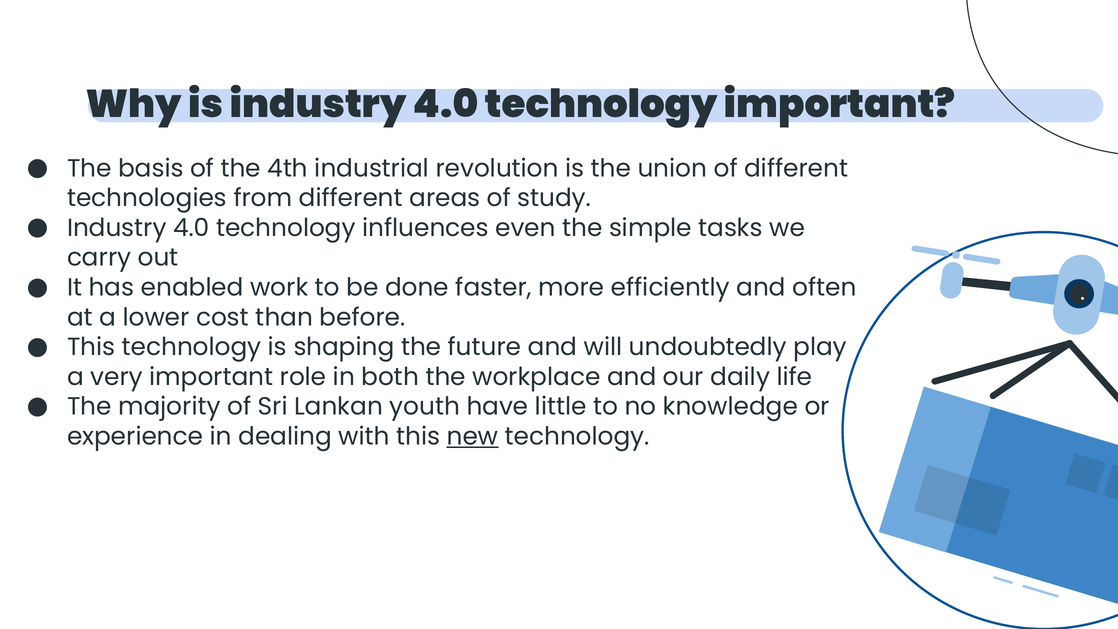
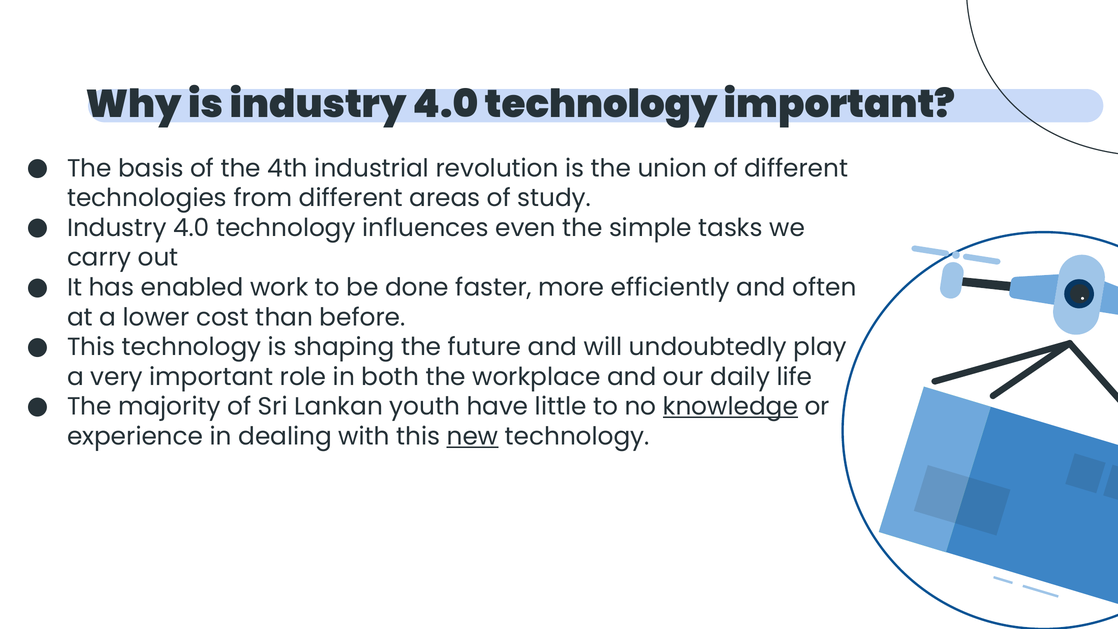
knowledge underline: none -> present (730, 407)
